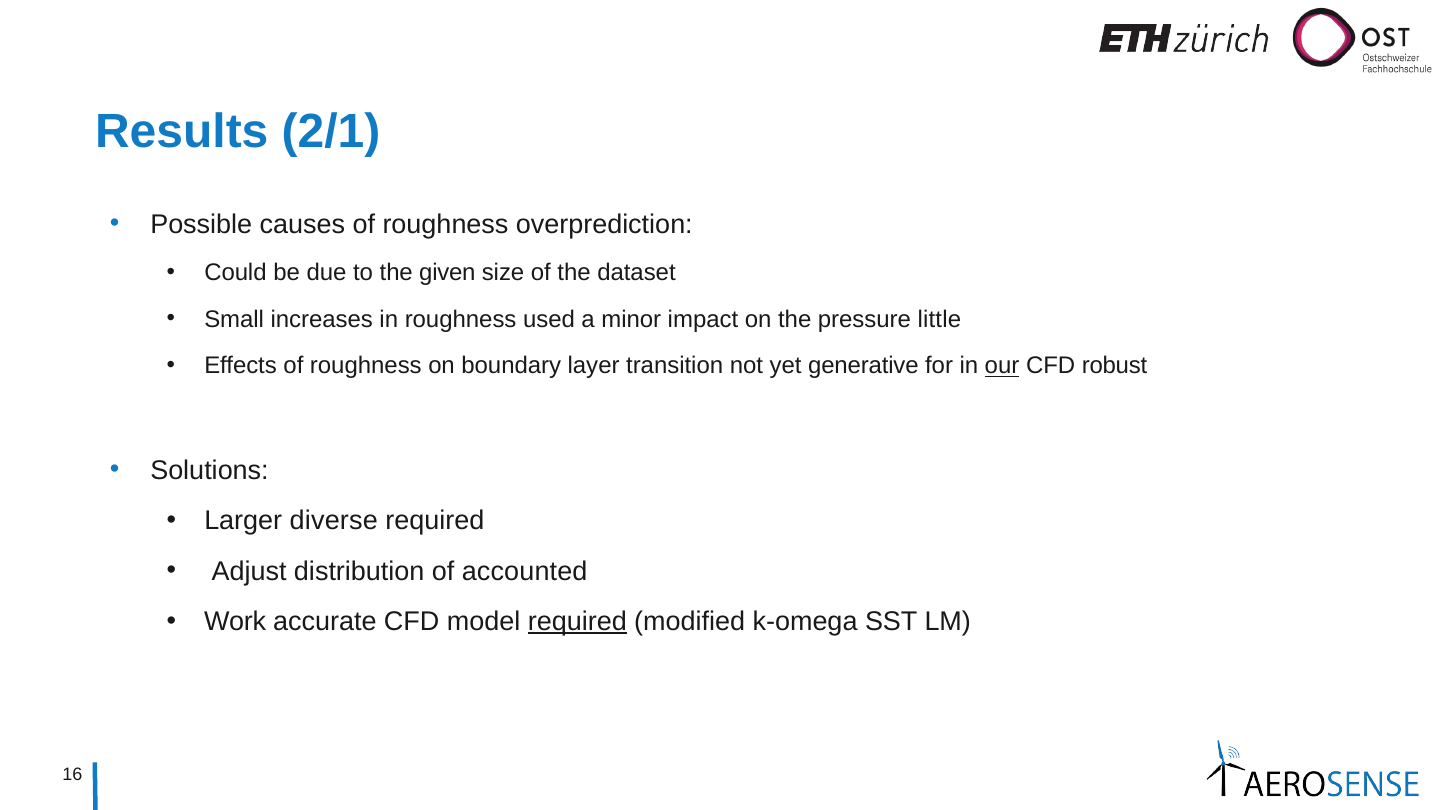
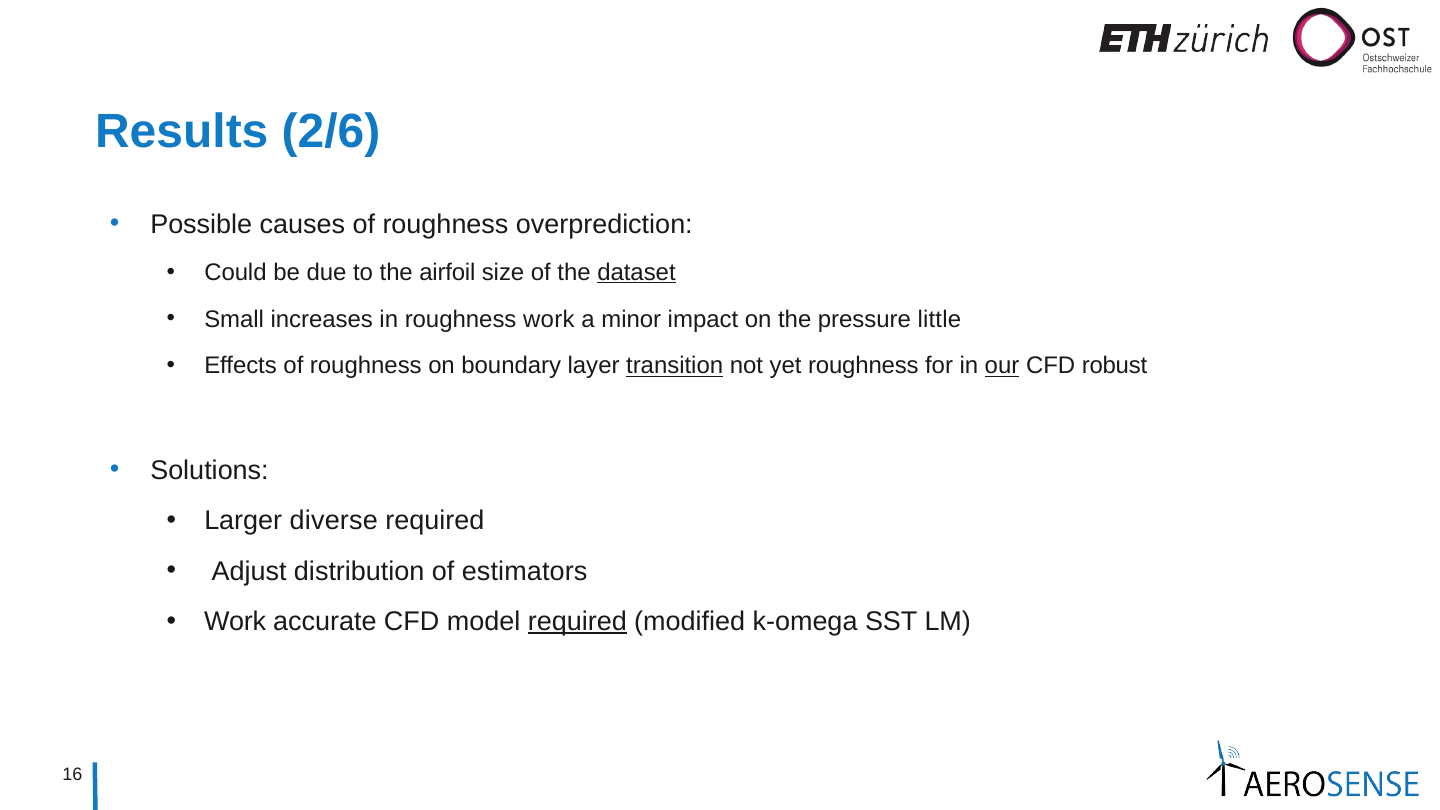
2/1: 2/1 -> 2/6 (331, 131)
given: given -> airfoil (447, 272)
dataset underline: none -> present (636, 272)
roughness used: used -> work (549, 319)
transition underline: none -> present (675, 366)
yet generative: generative -> roughness (863, 366)
accounted: accounted -> estimators (525, 571)
